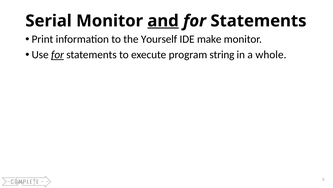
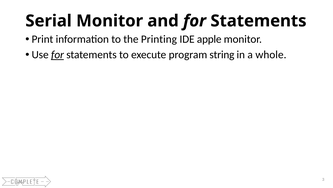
and underline: present -> none (163, 21)
Yourself: Yourself -> Printing (159, 39)
make: make -> apple (209, 39)
